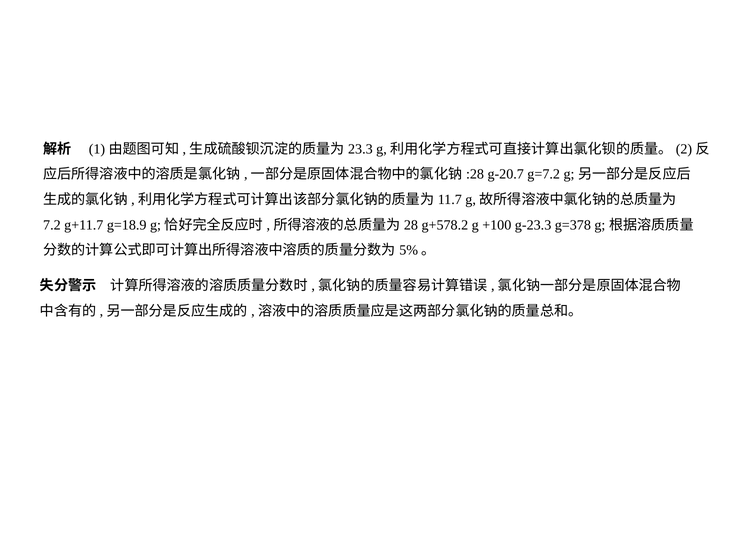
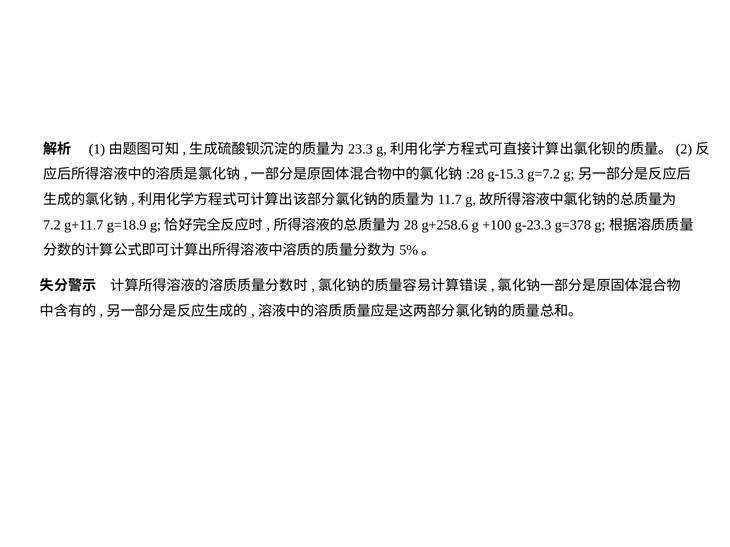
g-20.7: g-20.7 -> g-15.3 (506, 174)
g+578.2: g+578.2 -> g+258.6 (445, 225)
